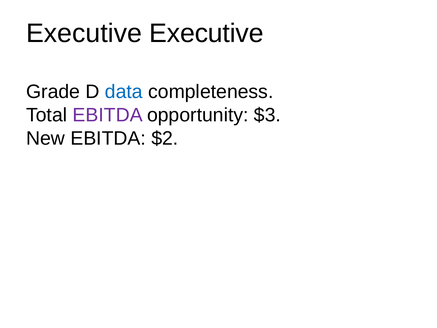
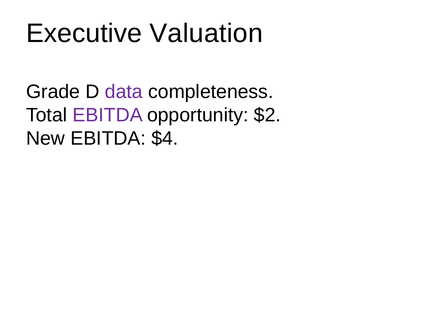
Executive Executive: Executive -> Valuation (206, 33)
data colour: blue -> purple (124, 92)
$3: $3 -> $2 (267, 115)
$2: $2 -> $4 (165, 138)
